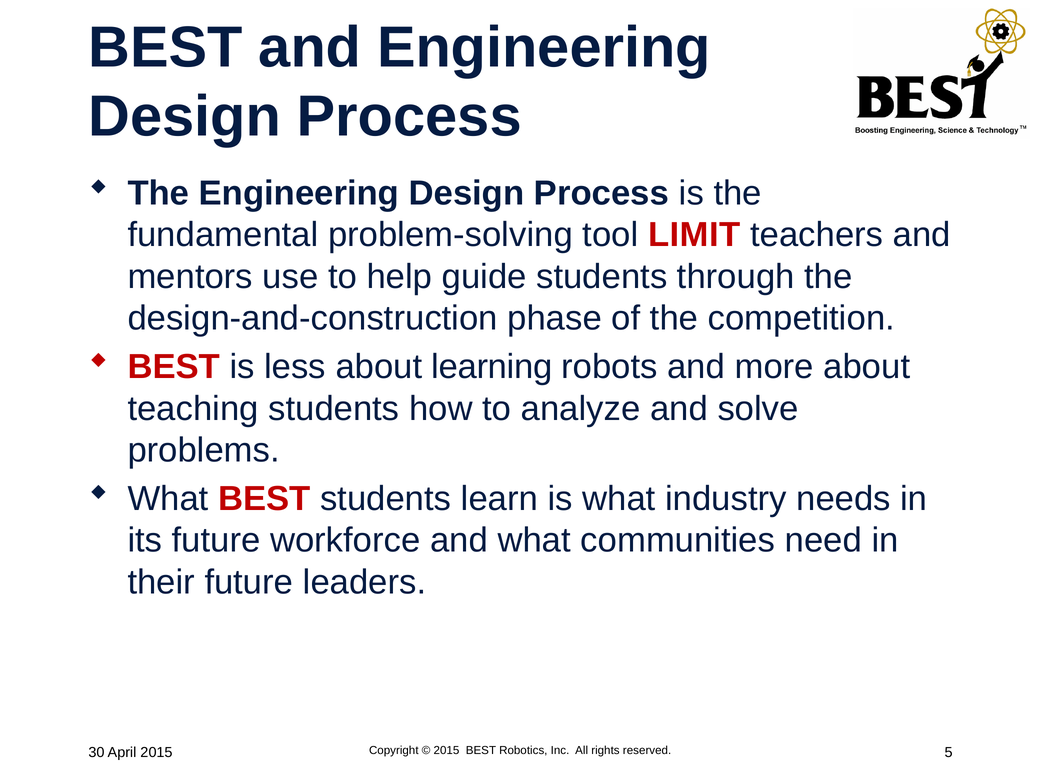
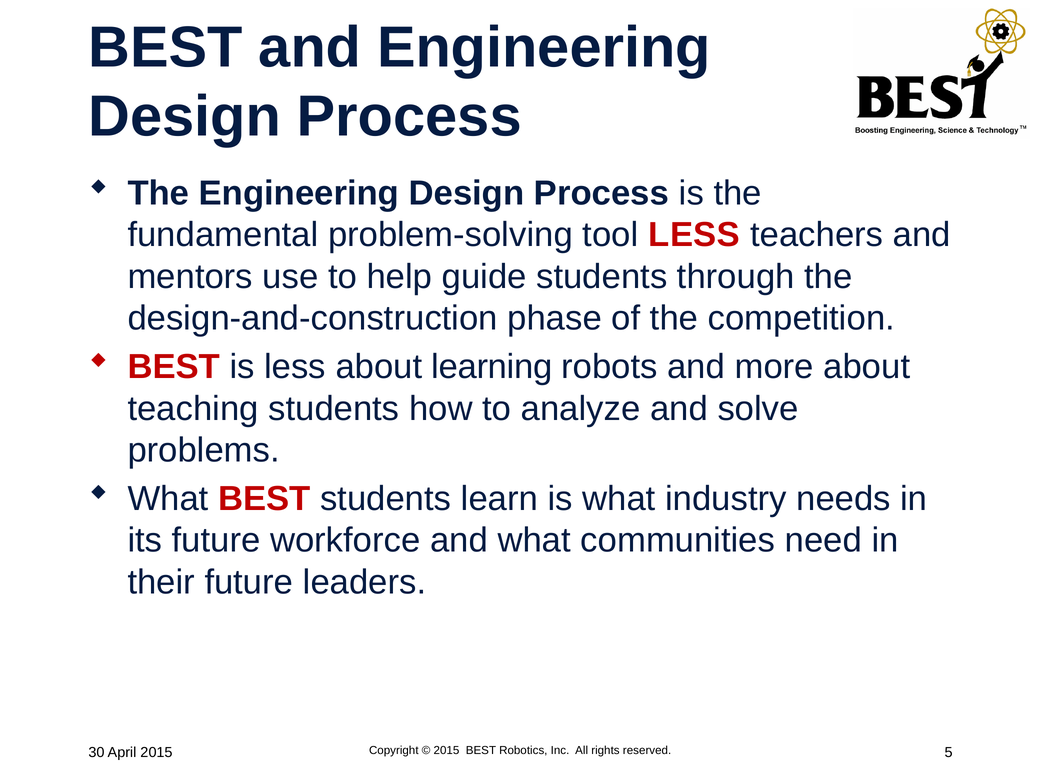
tool LIMIT: LIMIT -> LESS (694, 235)
